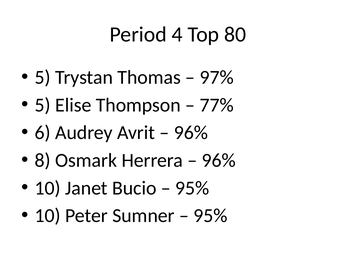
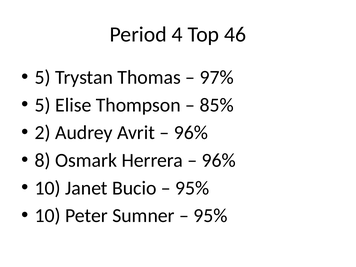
80: 80 -> 46 (235, 34)
77%: 77% -> 85% (217, 105)
6: 6 -> 2 (43, 133)
